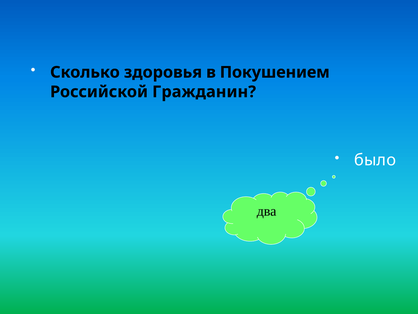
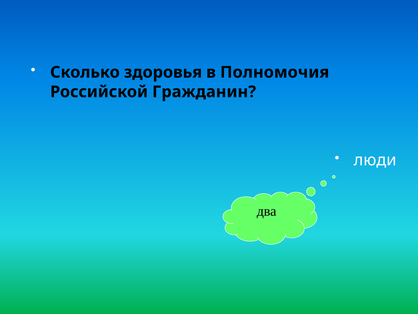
Покушением: Покушением -> Полномочия (275, 72)
было: было -> люди (375, 160)
